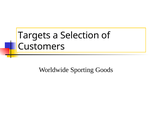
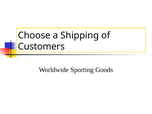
Targets: Targets -> Choose (34, 35)
Selection: Selection -> Shipping (80, 35)
